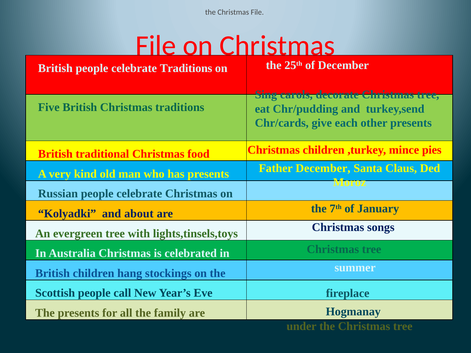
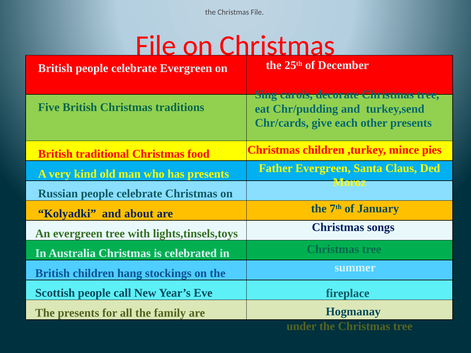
celebrate Traditions: Traditions -> Evergreen (186, 68)
Father December: December -> Evergreen (323, 168)
